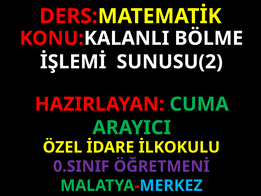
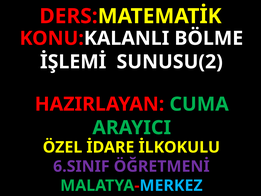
0.SINIF: 0.SINIF -> 6.SINIF (81, 166)
